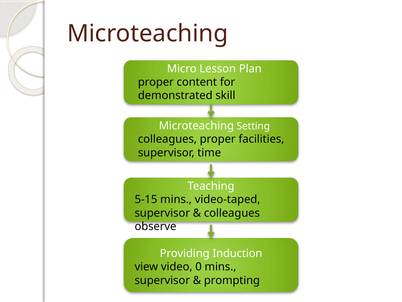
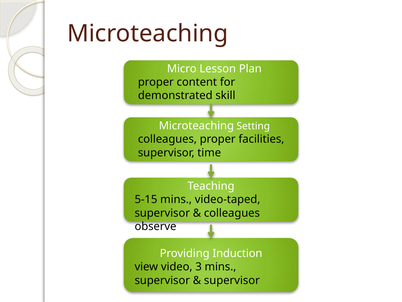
0: 0 -> 3 (199, 266)
prompting: prompting -> supervisor (232, 280)
